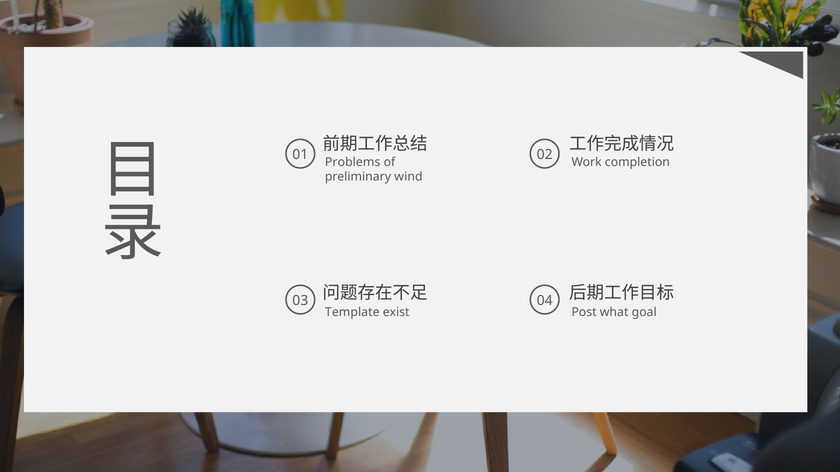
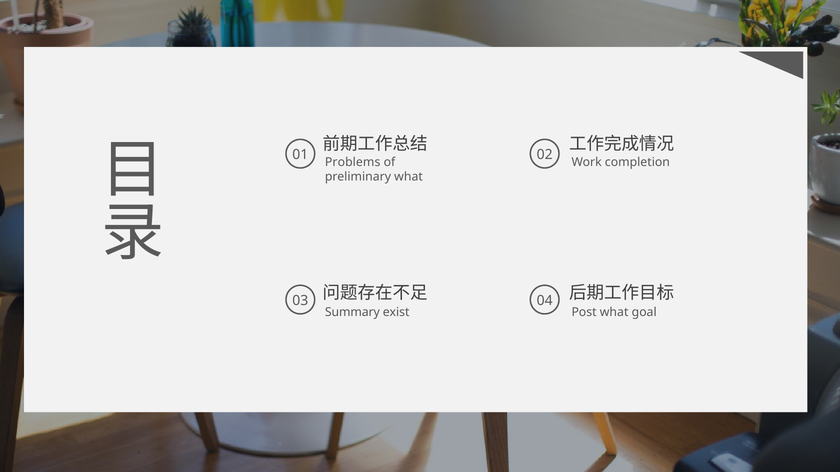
preliminary wind: wind -> what (409, 177)
Template: Template -> Summary (352, 312)
